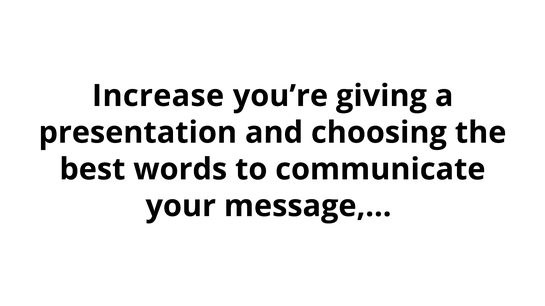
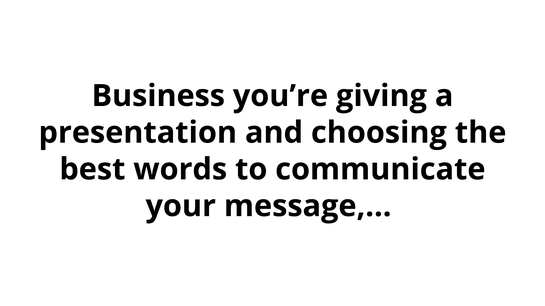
Increase: Increase -> Business (158, 96)
